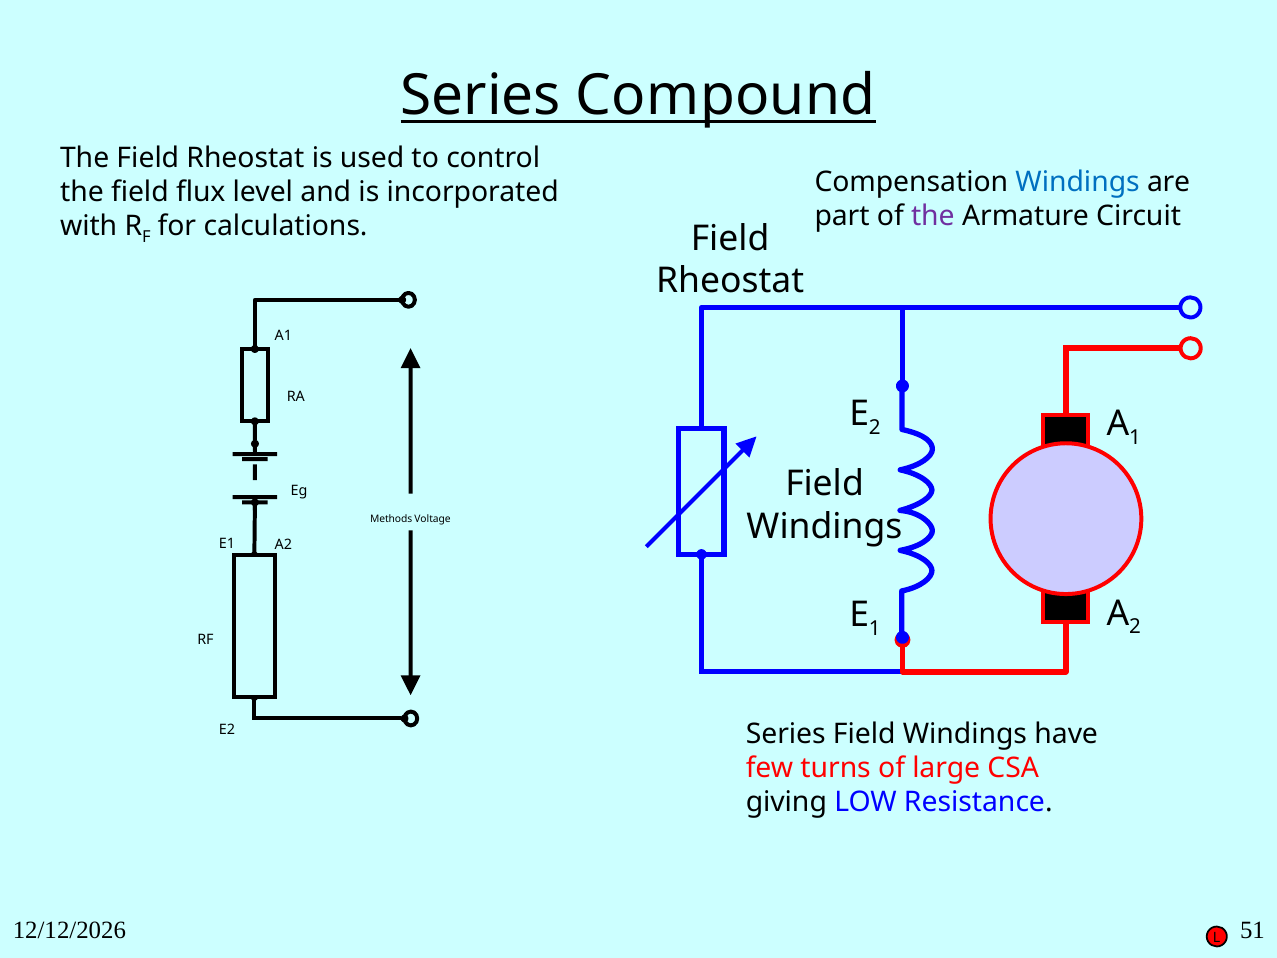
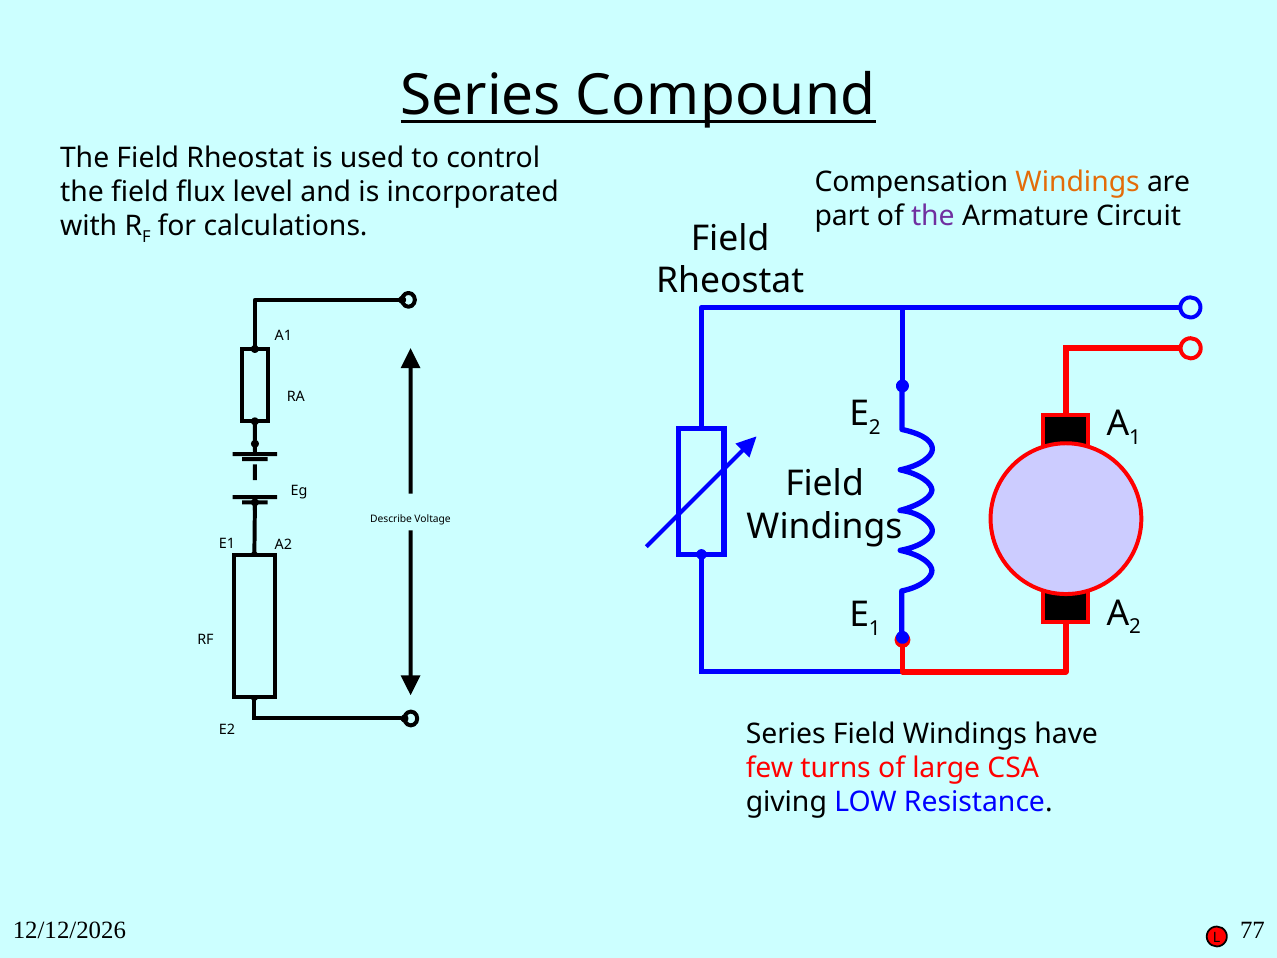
Windings colour: blue -> orange (1078, 182)
Methods: Methods -> Describe (391, 519)
51: 51 -> 77 (1252, 931)
